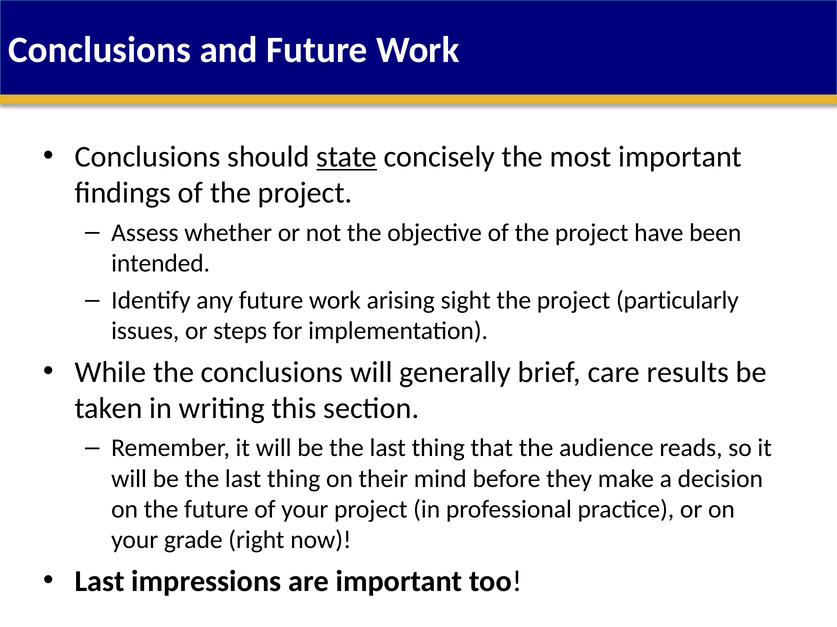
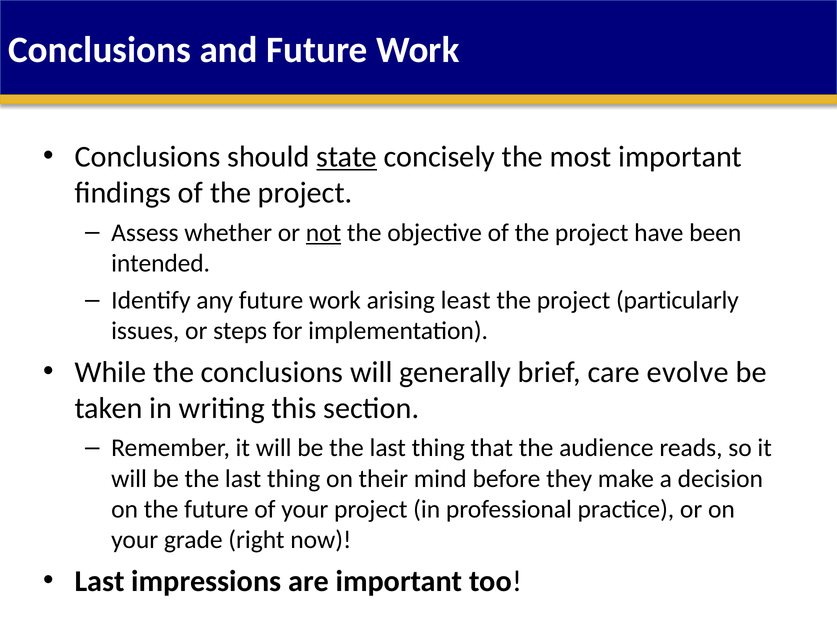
not underline: none -> present (323, 233)
sight: sight -> least (466, 301)
results: results -> evolve (688, 373)
